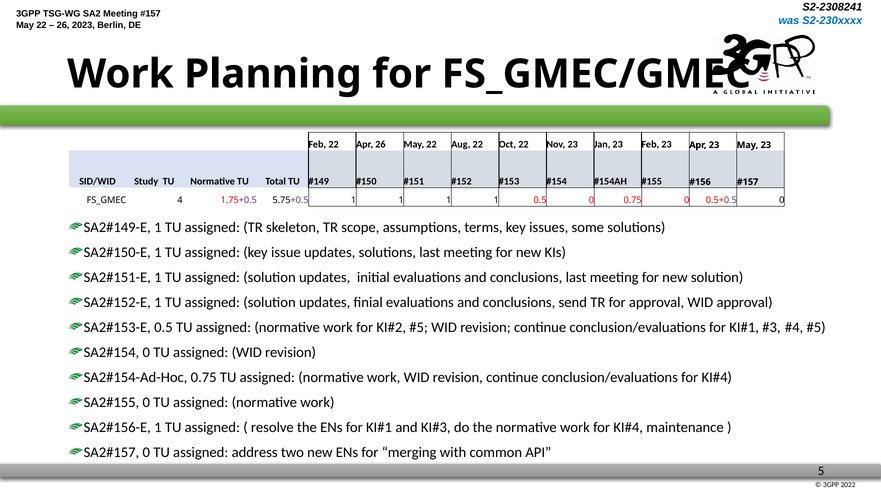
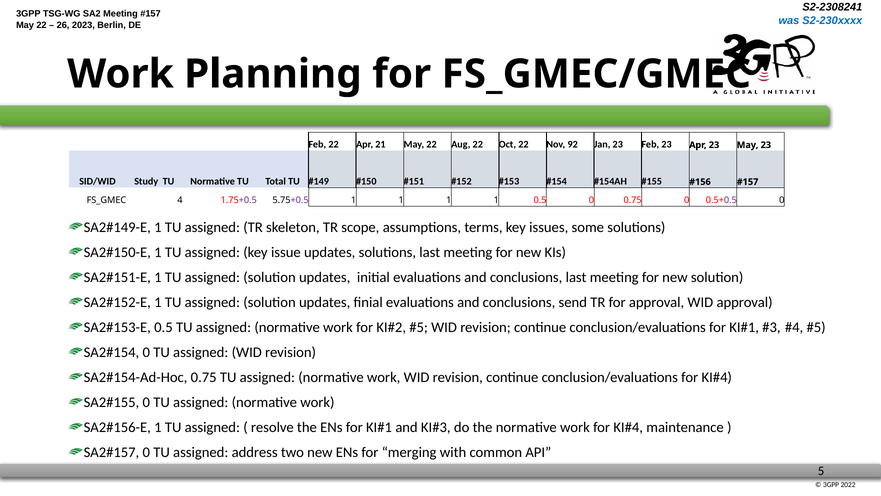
Apr 26: 26 -> 21 (380, 144)
Nov 23: 23 -> 92 (573, 144)
